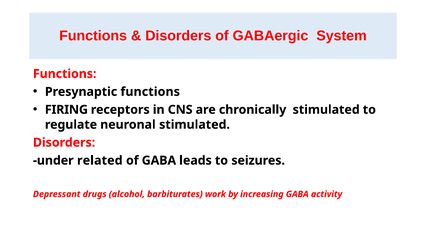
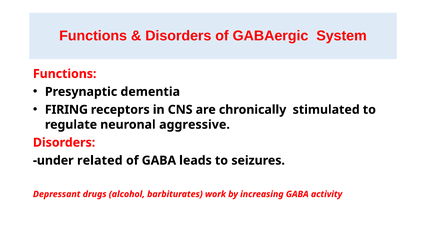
Presynaptic functions: functions -> dementia (150, 92)
neuronal stimulated: stimulated -> aggressive (195, 124)
